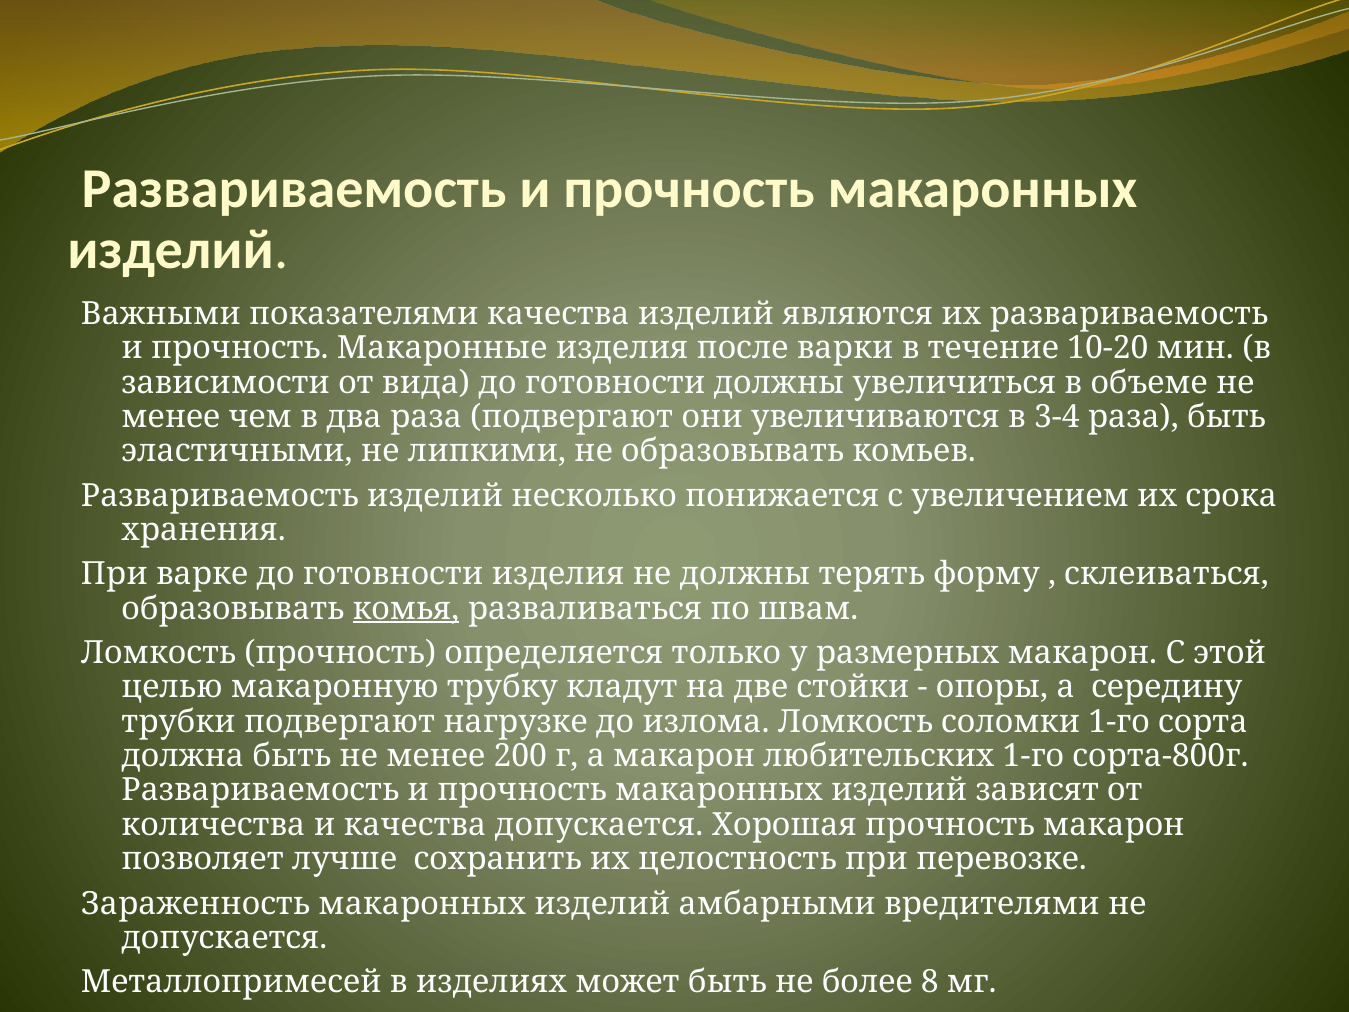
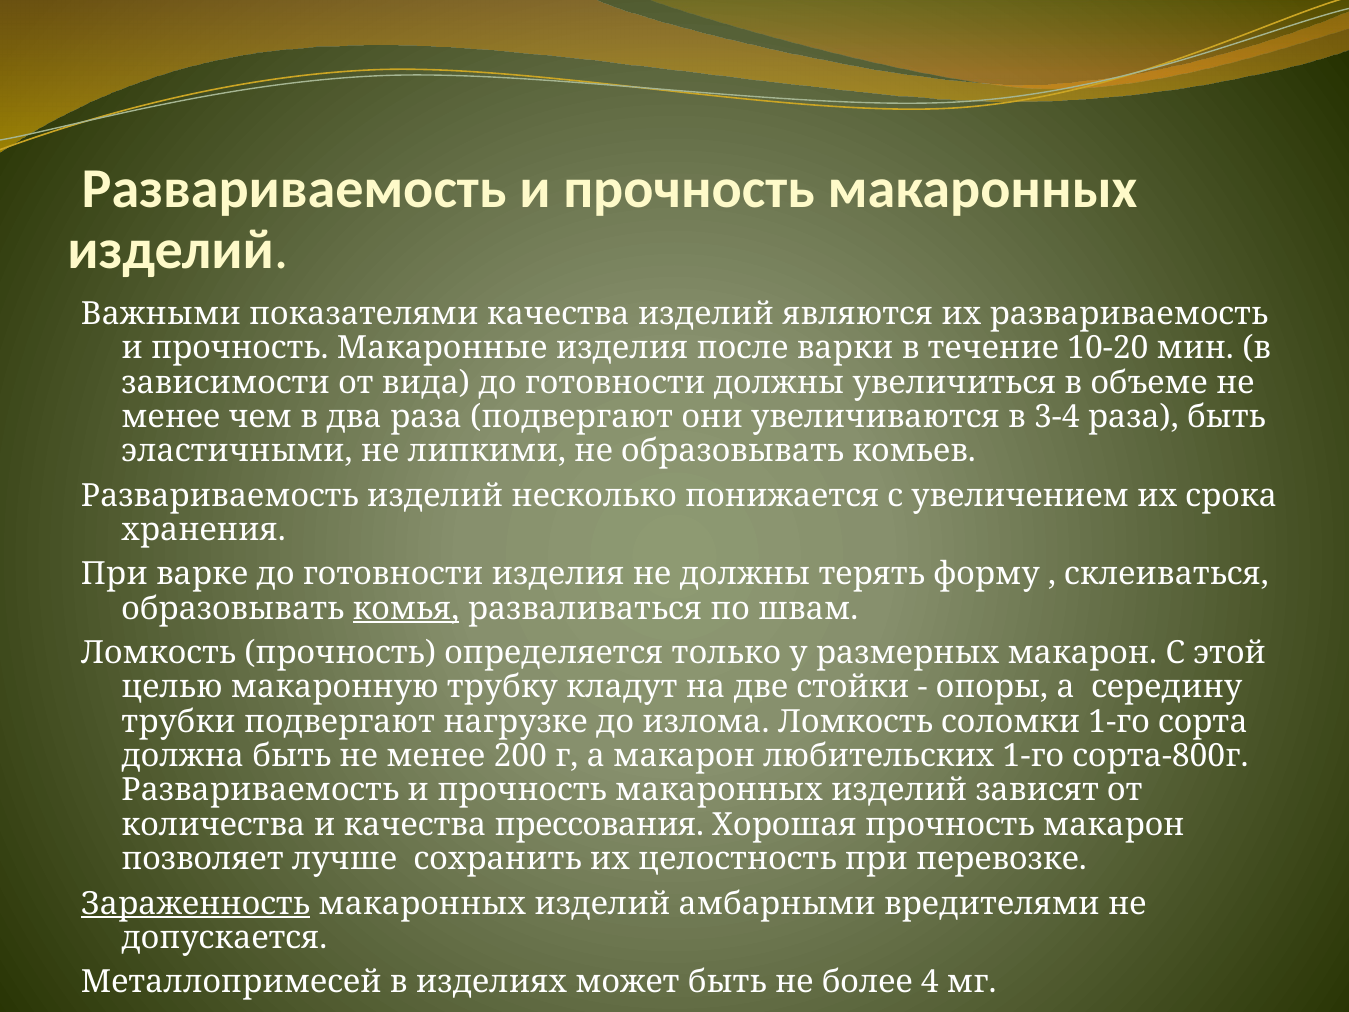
качества допускается: допускается -> прессования (599, 825)
Зараженность underline: none -> present (195, 903)
8: 8 -> 4 (930, 982)
